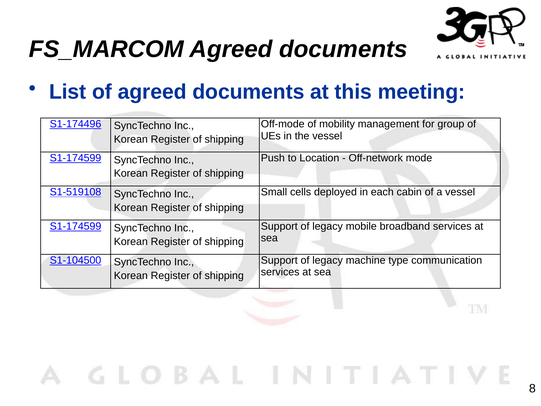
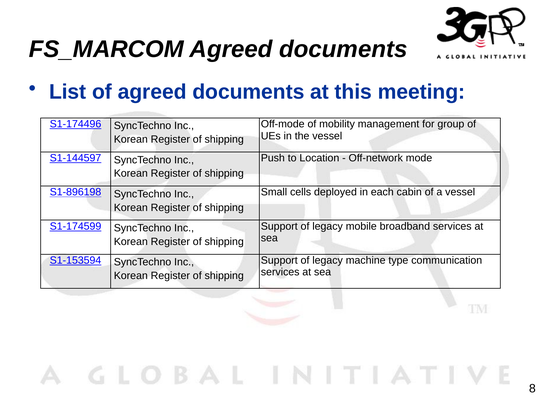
S1-174599: S1-174599 -> S1-144597 (76, 158)
S1-519108: S1-519108 -> S1-896198 (76, 192)
S1-104500: S1-104500 -> S1-153594 (76, 260)
